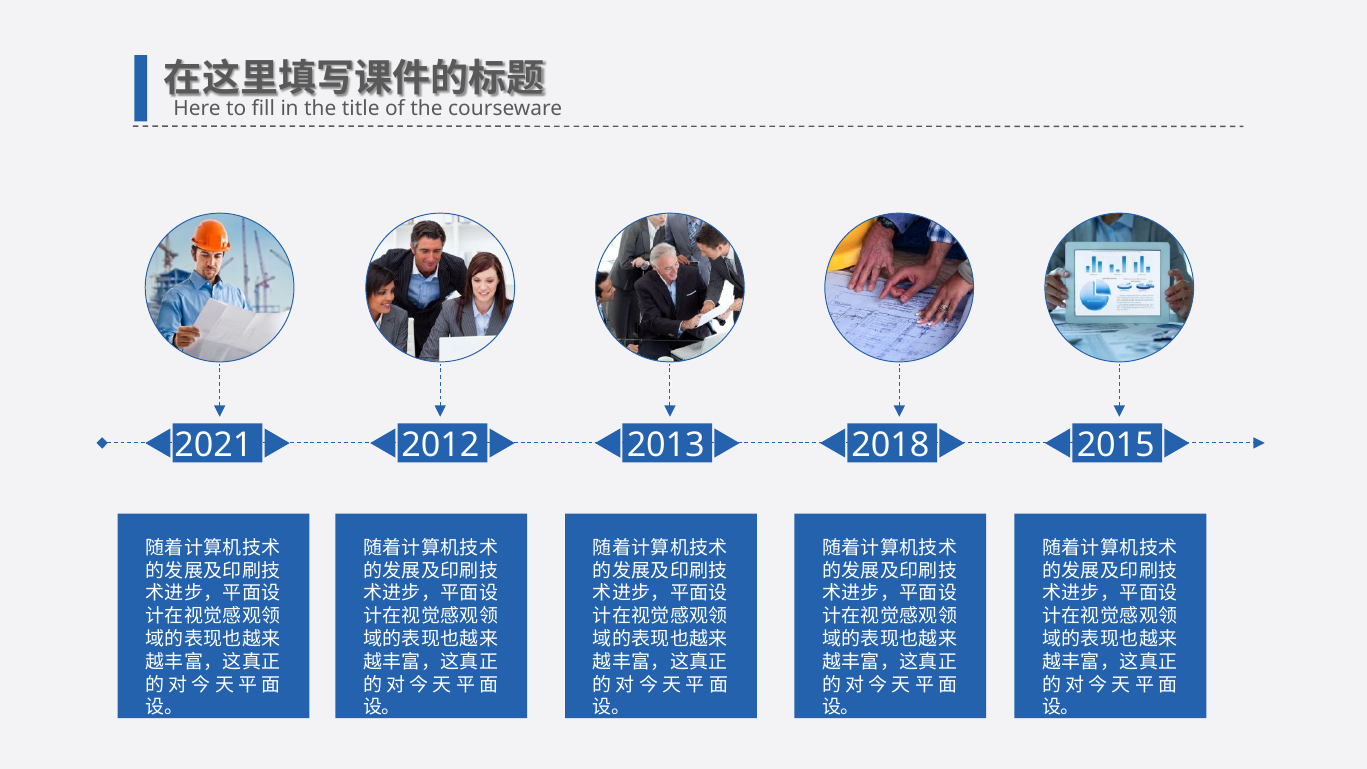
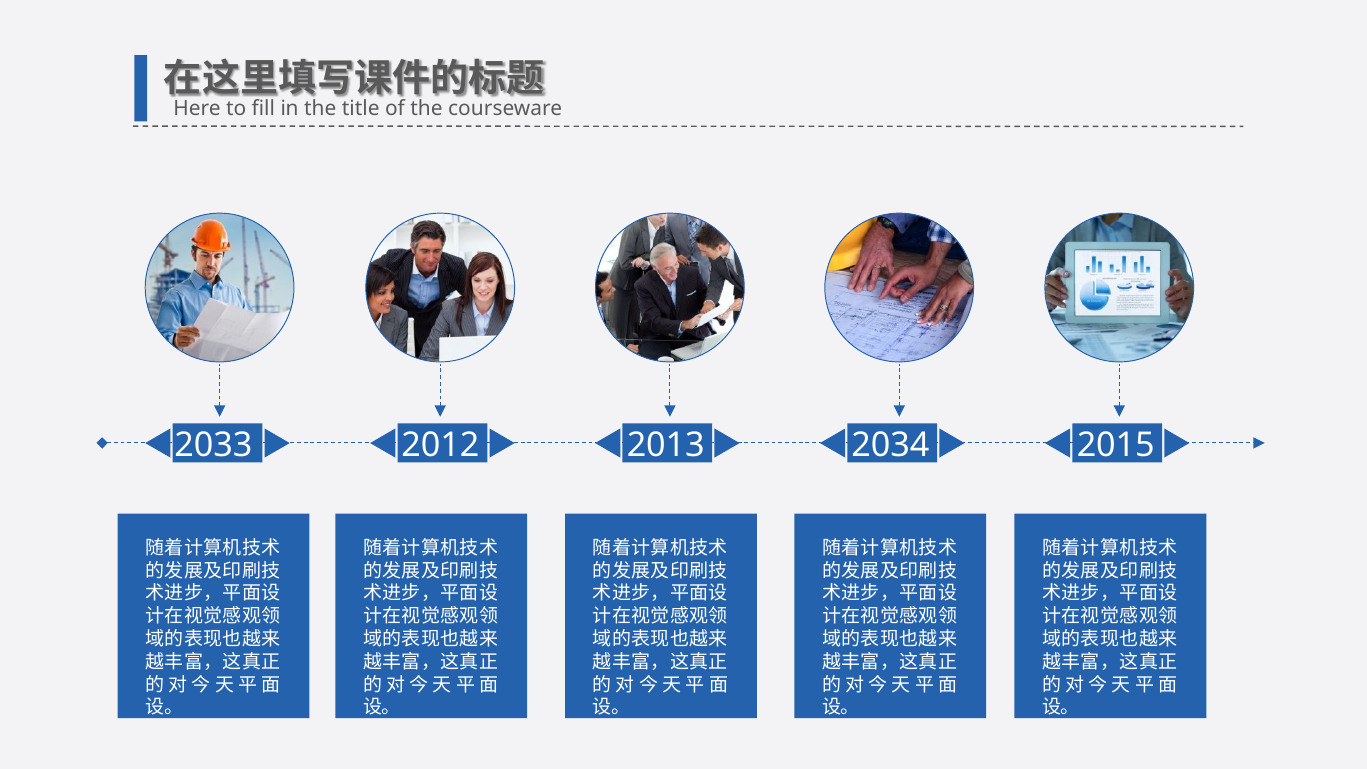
2021: 2021 -> 2033 (213, 445)
2018: 2018 -> 2034 (890, 445)
